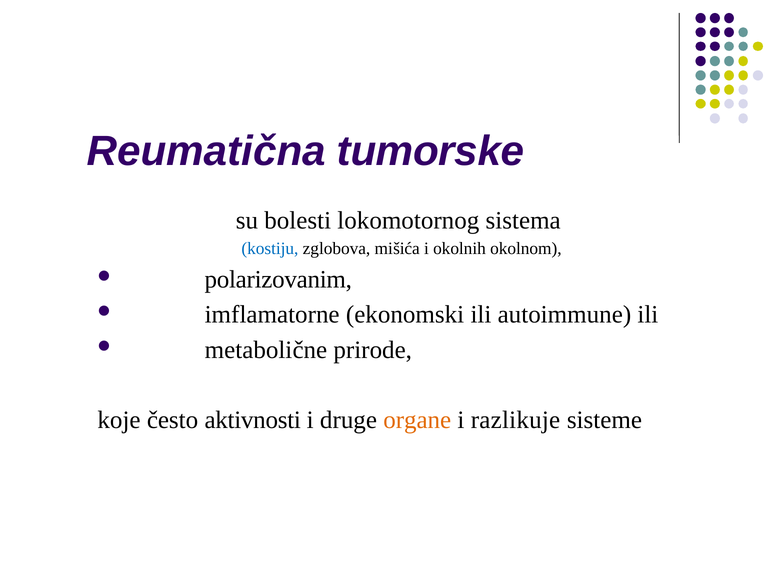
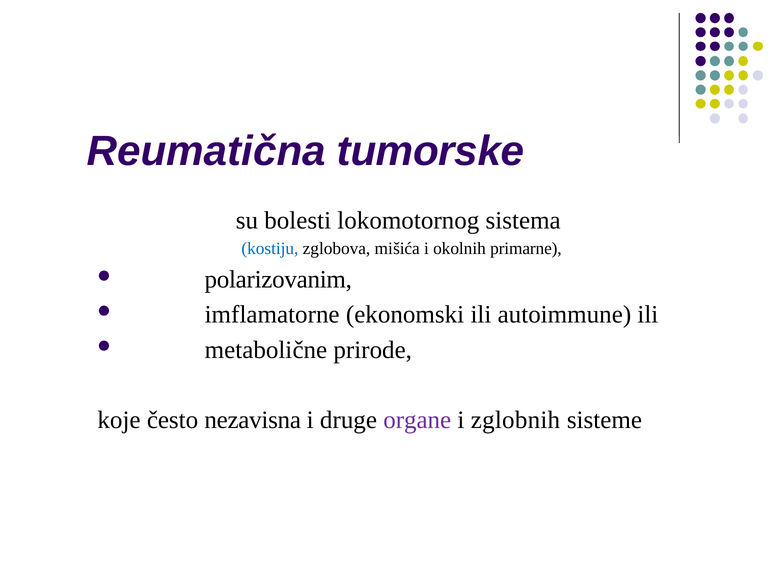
okolnom: okolnom -> primarne (526, 249)
aktivnosti: aktivnosti -> nezavisna (253, 420)
organe colour: orange -> purple (417, 420)
razlikuje: razlikuje -> zglobnih (515, 420)
